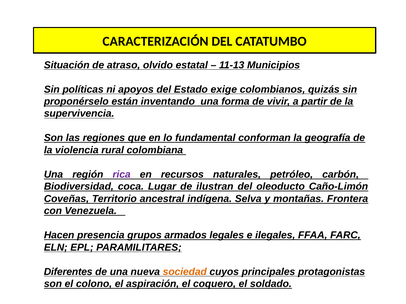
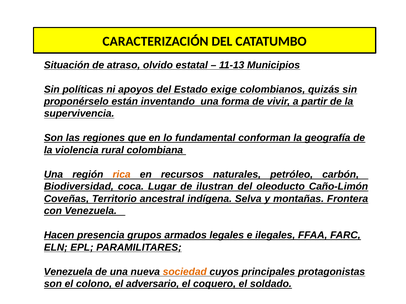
rica colour: purple -> orange (122, 175)
Diferentes: Diferentes -> Venezuela (68, 272)
aspiración: aspiración -> adversario (153, 284)
